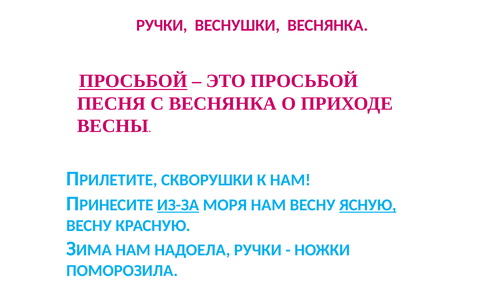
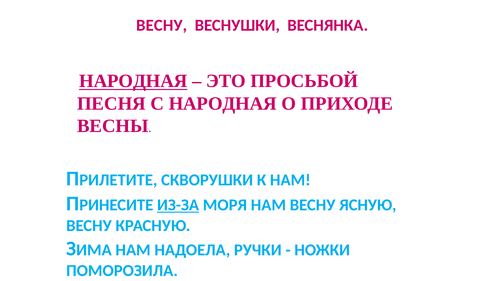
РУЧКИ: РУЧКИ -> ВЕСНУ (162, 26)
ПРОСЬБОЙ: ПРОСЬБОЙ -> НАРОДНАЯ (133, 81)
С ВЕСНЯНКА: ВЕСНЯНКА -> НАРОДНАЯ (223, 104)
ЯСНУЮ underline: present -> none (368, 205)
